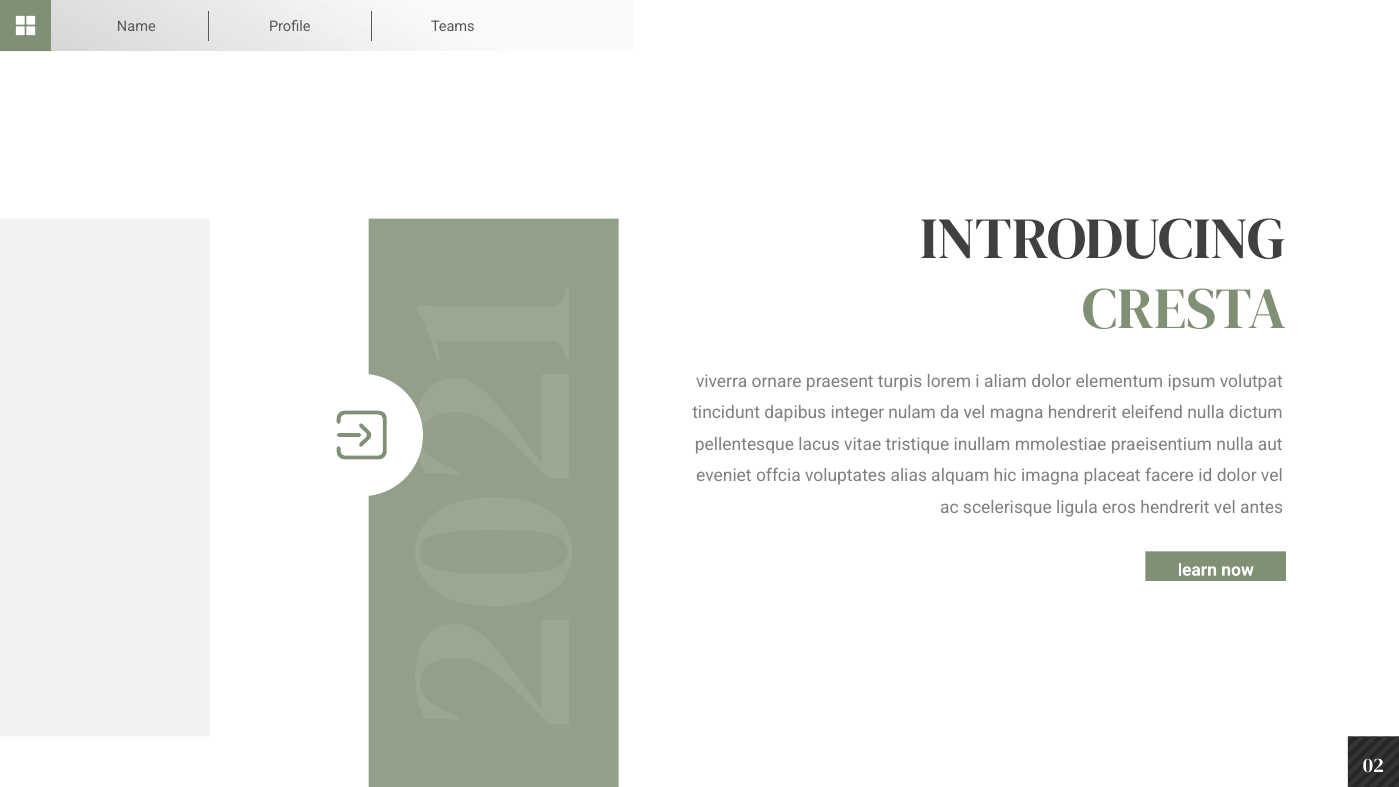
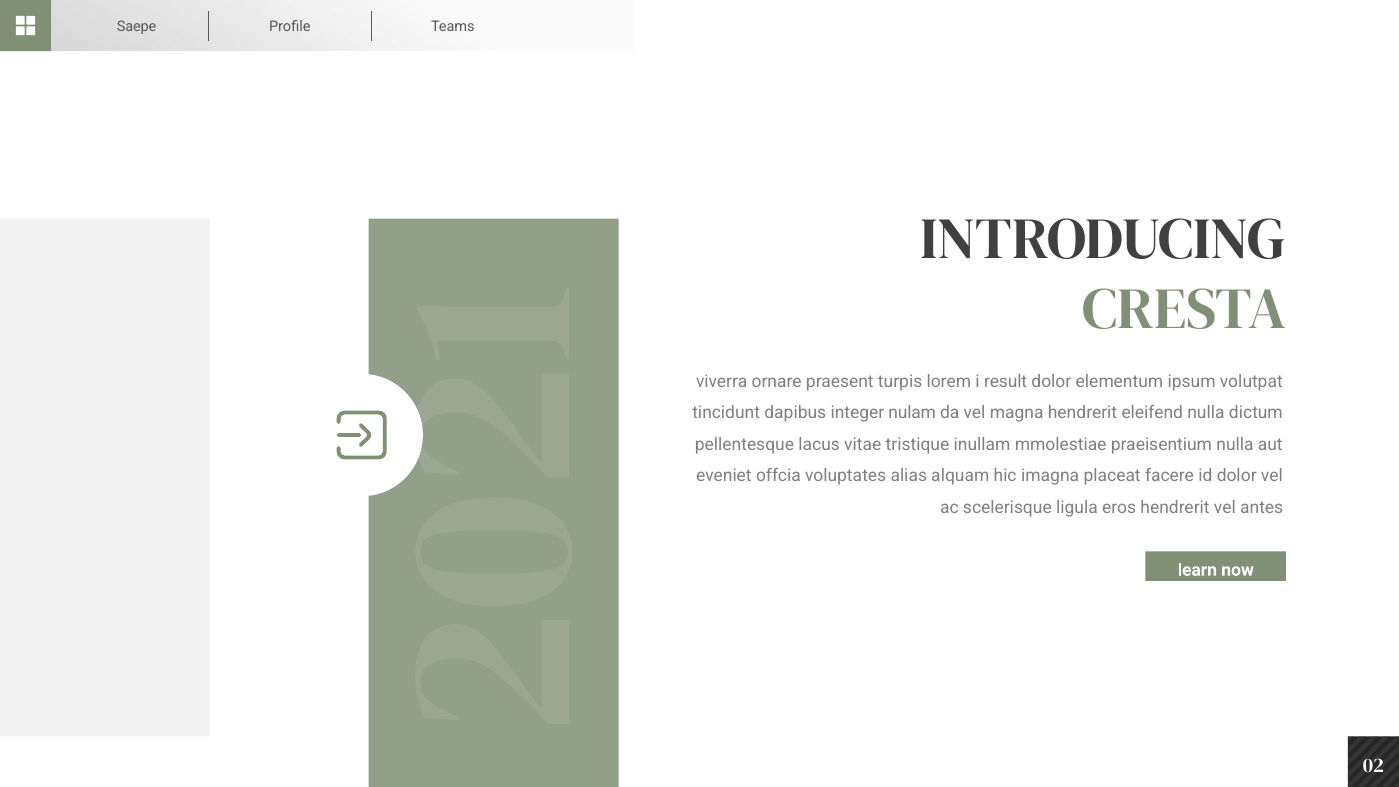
Name: Name -> Saepe (137, 26)
aliam: aliam -> result (1006, 382)
